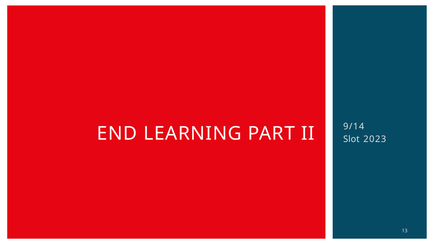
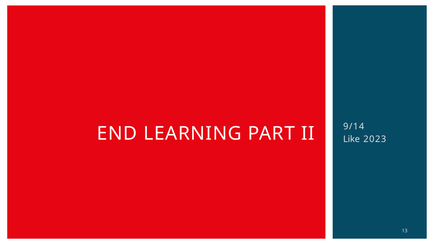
Slot: Slot -> Like (351, 139)
